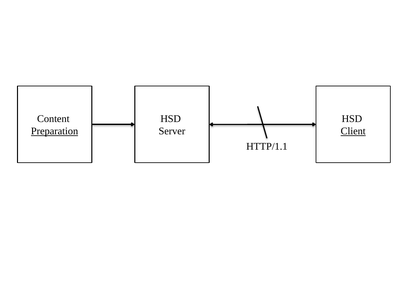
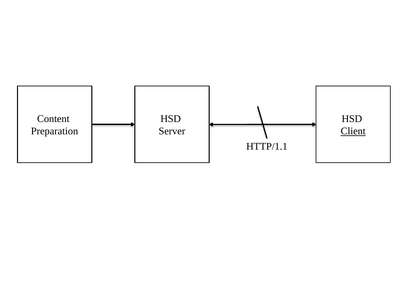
Preparation underline: present -> none (55, 131)
